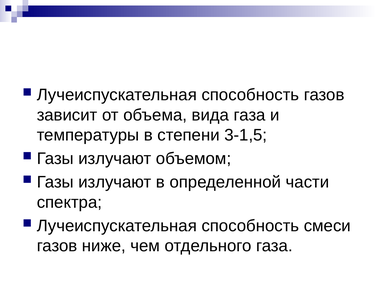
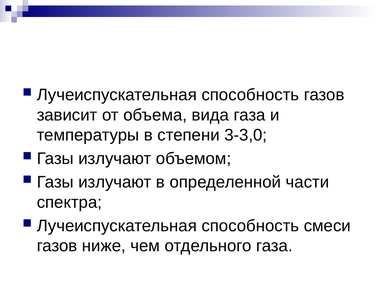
3-1,5: 3-1,5 -> 3-3,0 (246, 135)
